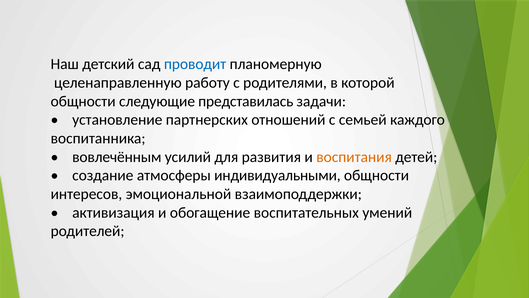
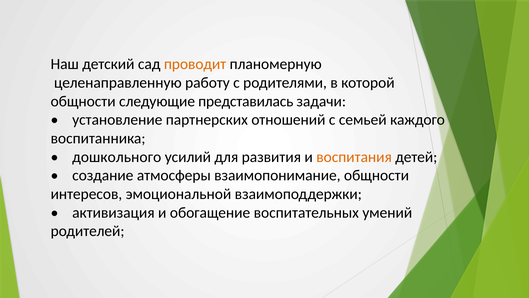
проводит colour: blue -> orange (195, 64)
вовлечённым: вовлечённым -> дошкольного (117, 157)
индивидуальными: индивидуальными -> взаимопонимание (277, 175)
